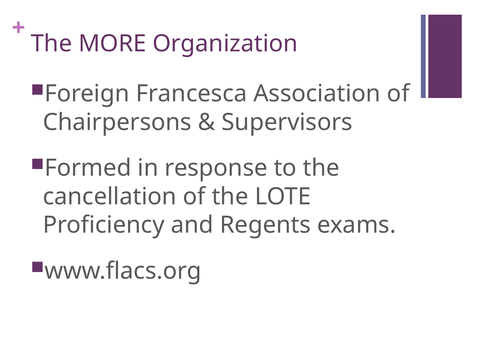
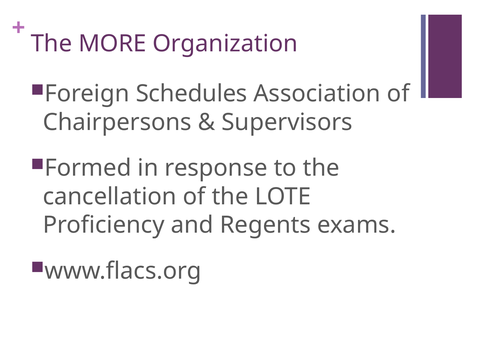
Francesca: Francesca -> Schedules (192, 94)
